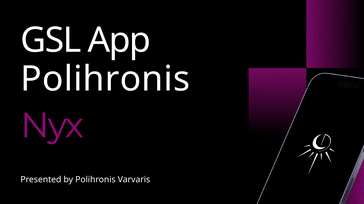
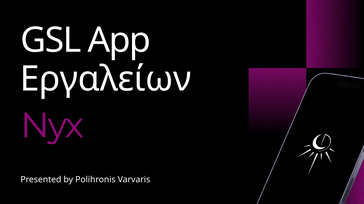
Polihronis: Polihronis -> Εργαλείων (106, 79)
